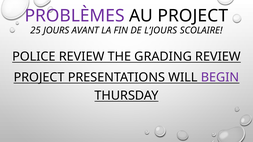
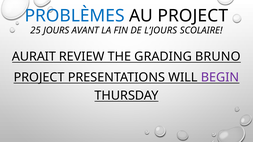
PROBLÈMES colour: purple -> blue (75, 16)
POLICE: POLICE -> AURAIT (34, 57)
GRADING REVIEW: REVIEW -> BRUNO (218, 57)
